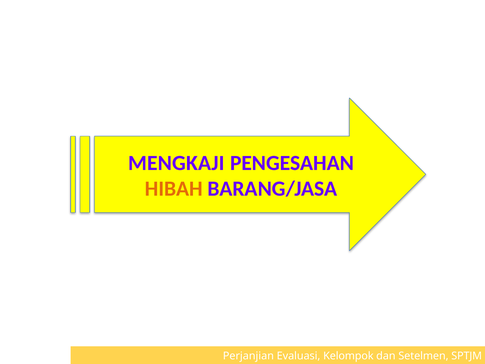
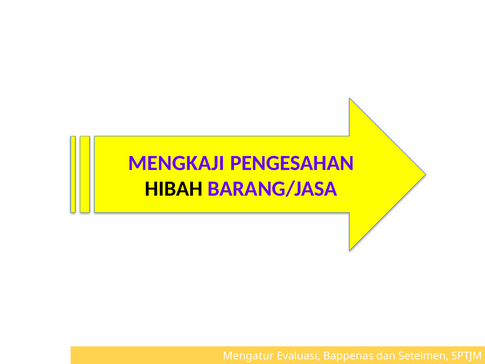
HIBAH colour: orange -> black (174, 189)
Perjanjian: Perjanjian -> Mengatur (248, 356)
Kelompok: Kelompok -> Bappenas (348, 356)
